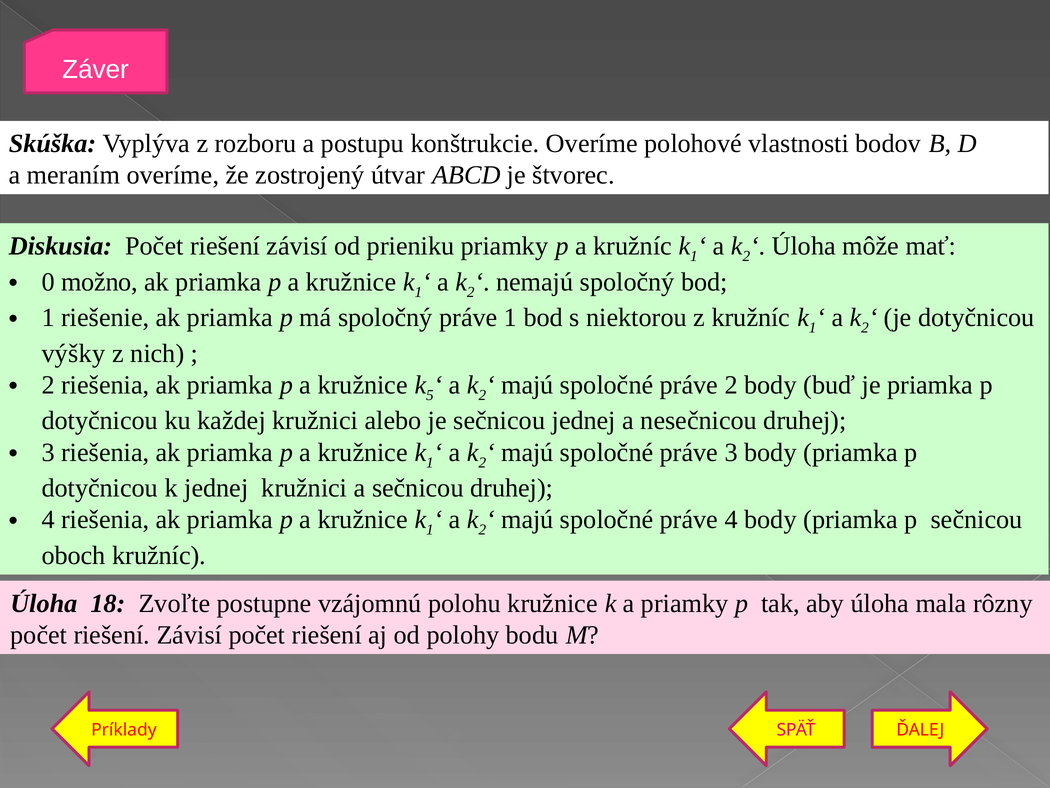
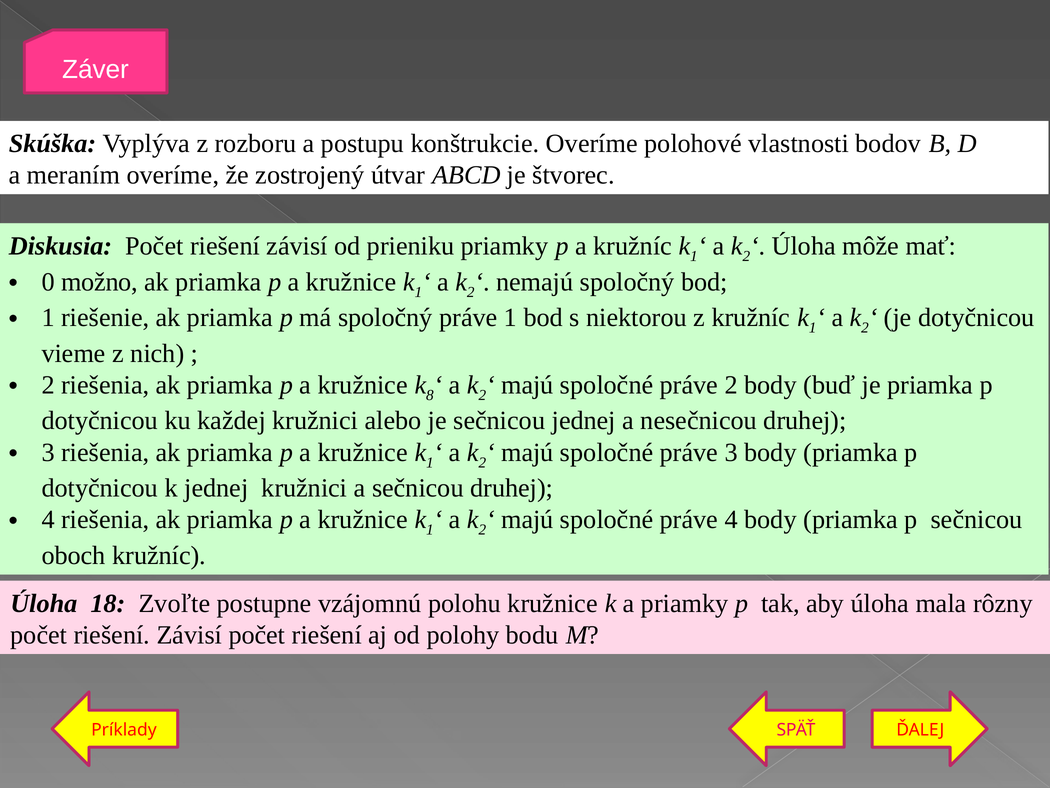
výšky: výšky -> vieme (74, 353)
5: 5 -> 8 (430, 395)
